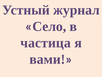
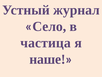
вами: вами -> наше (47, 59)
